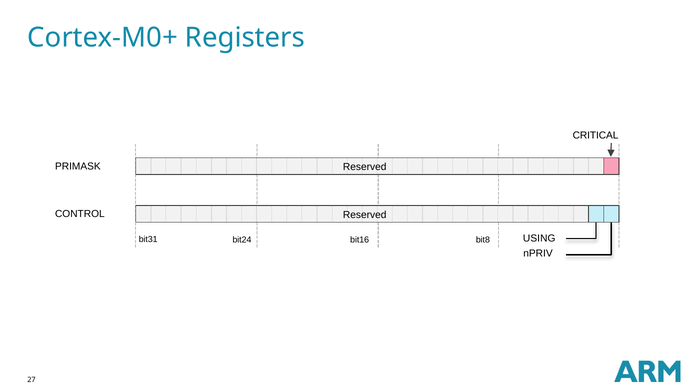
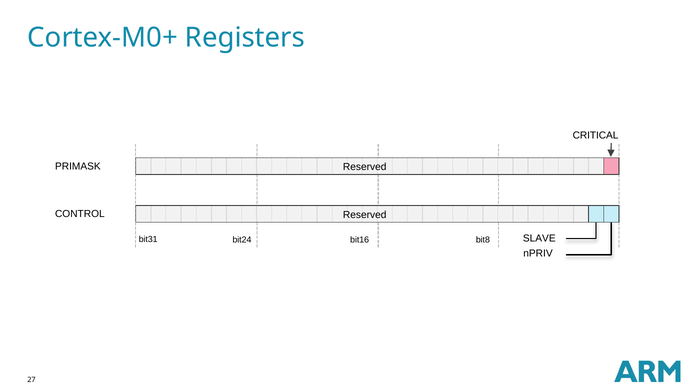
USING: USING -> SLAVE (539, 238)
